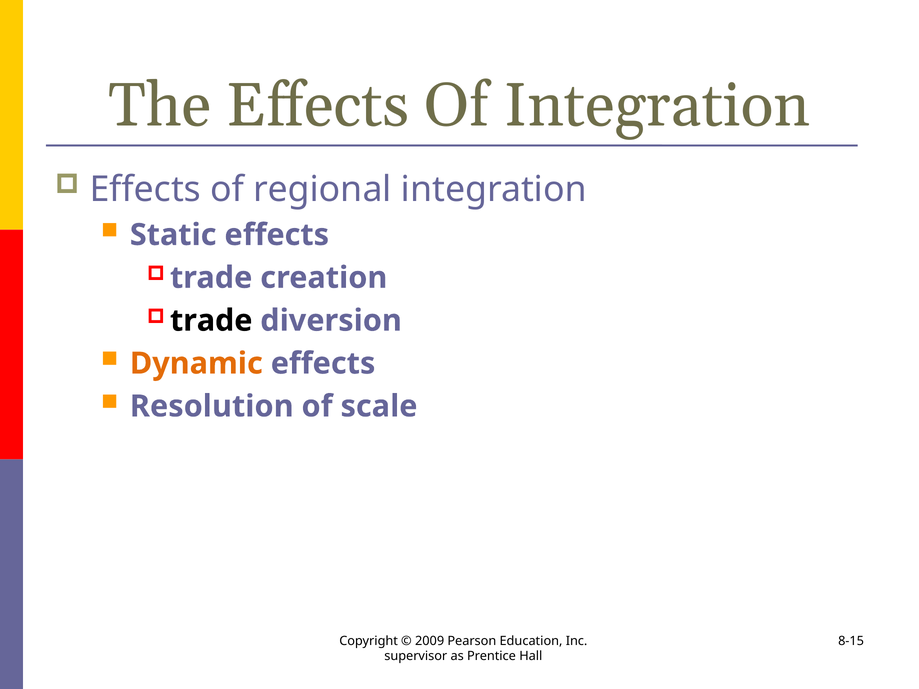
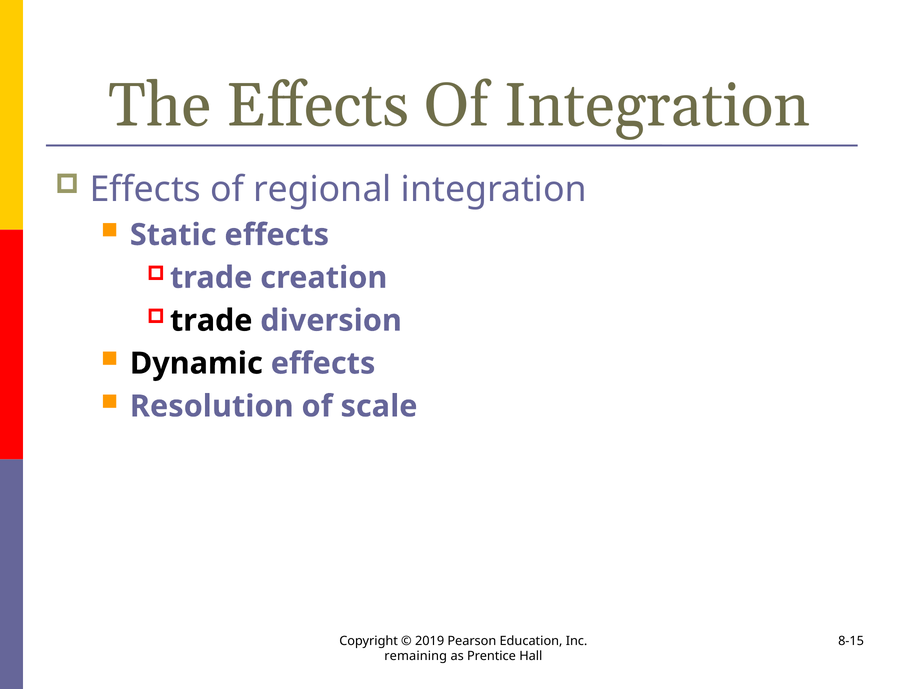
Dynamic colour: orange -> black (196, 364)
2009: 2009 -> 2019 (430, 641)
supervisor: supervisor -> remaining (416, 656)
